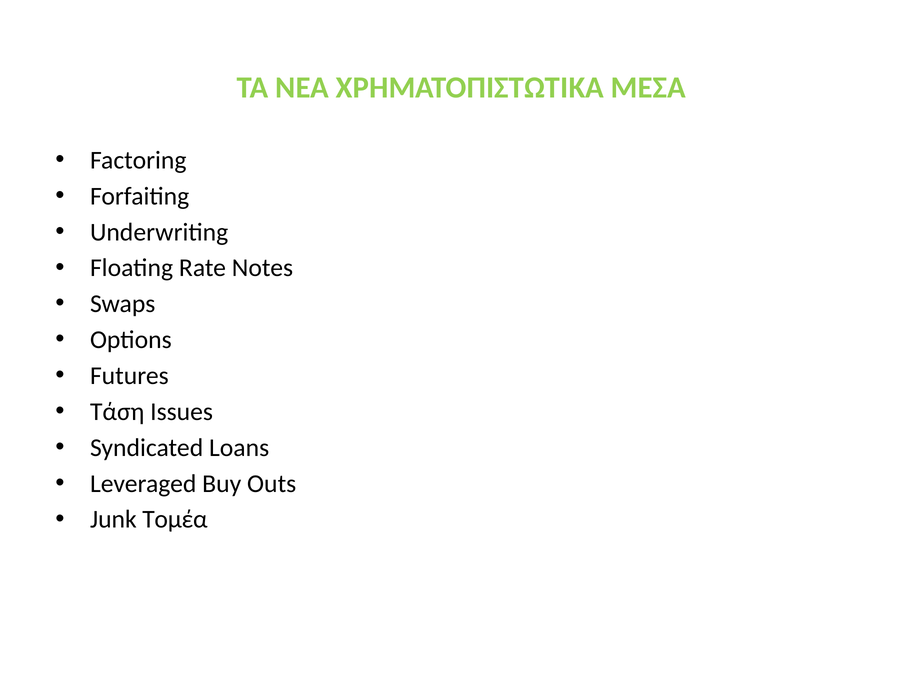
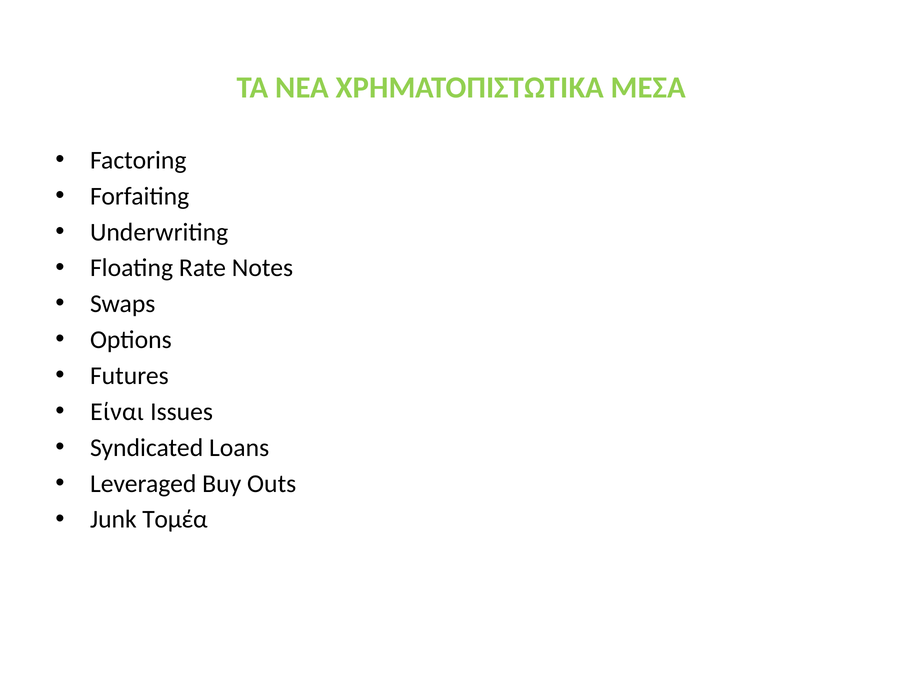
Τάση: Τάση -> Είναι (117, 412)
